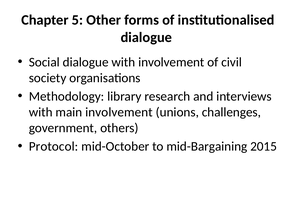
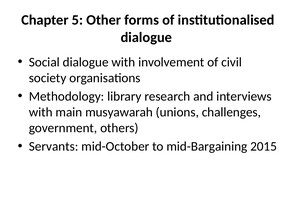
main involvement: involvement -> musyawarah (119, 112)
Protocol: Protocol -> Servants (54, 146)
